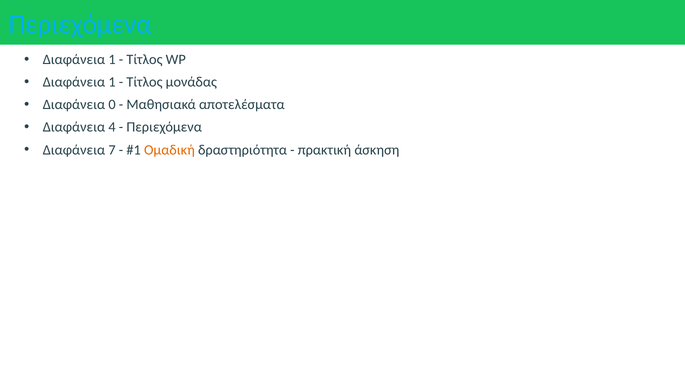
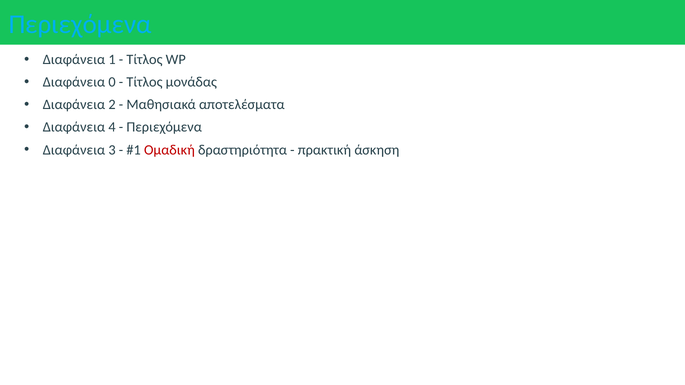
1: 1 -> 0 (112, 82)
0: 0 -> 2 (112, 105)
7: 7 -> 3 (112, 150)
Ομαδική colour: orange -> red (169, 150)
